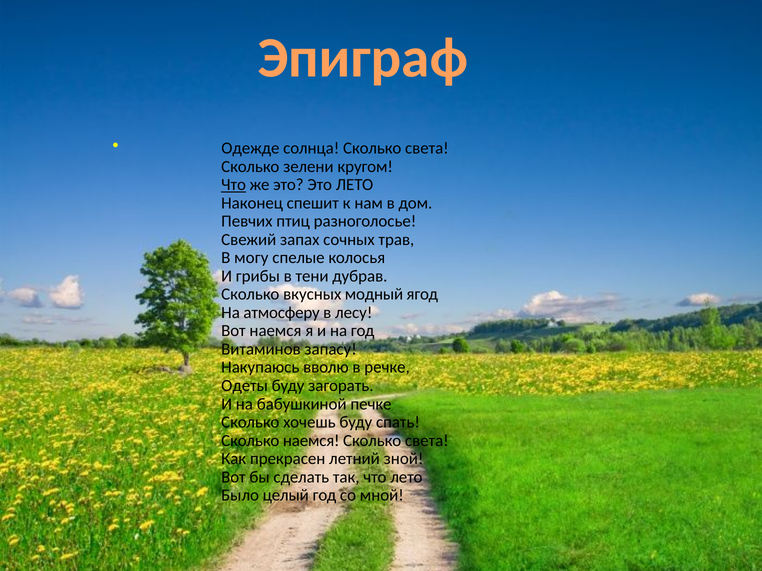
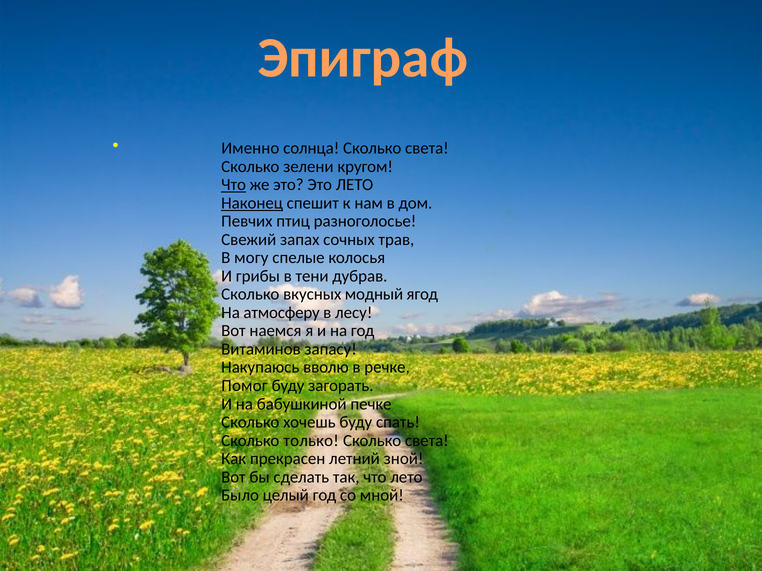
Одежде: Одежде -> Именно (250, 148)
Наконец underline: none -> present (252, 203)
Одеты: Одеты -> Помог (244, 386)
Сколько наемся: наемся -> только (311, 441)
